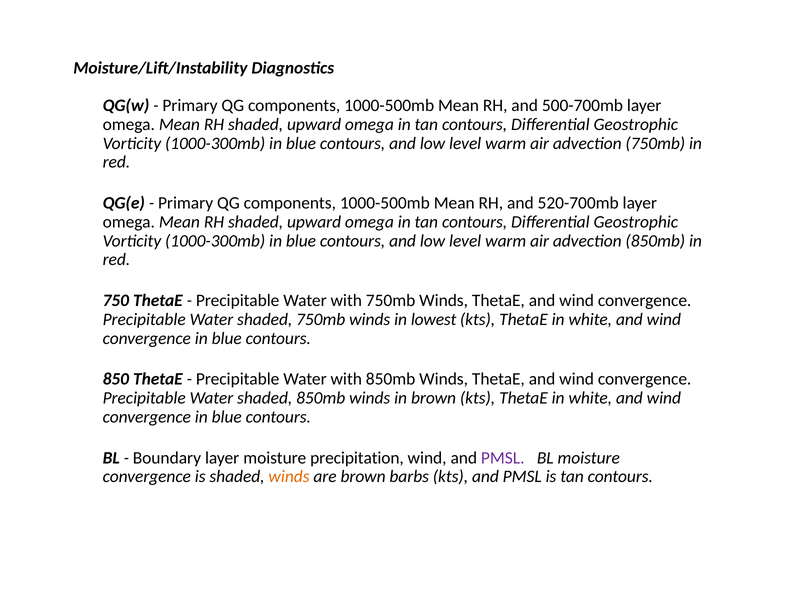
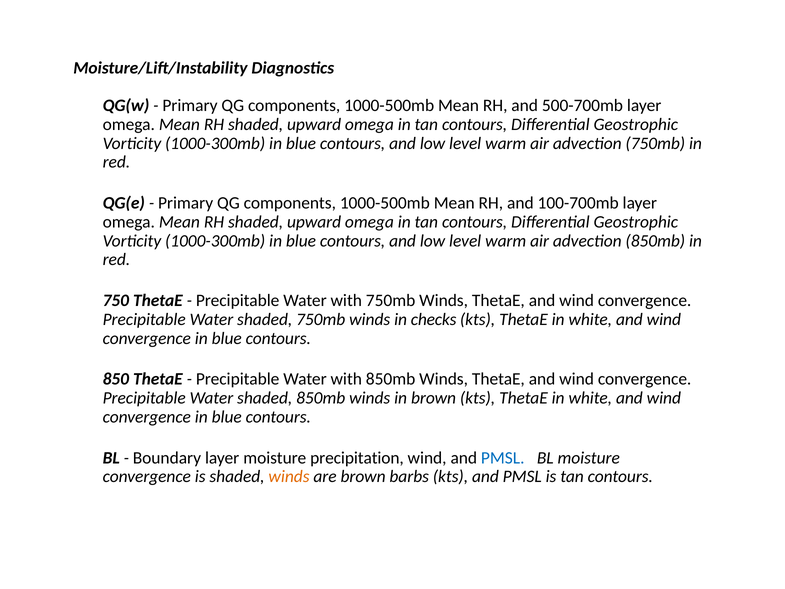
520-700mb: 520-700mb -> 100-700mb (578, 203)
lowest: lowest -> checks (434, 319)
PMSL colour: purple -> blue (503, 458)
